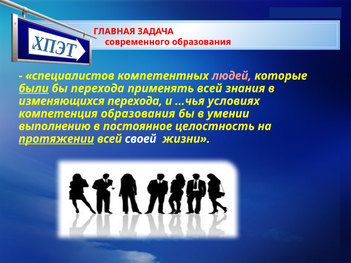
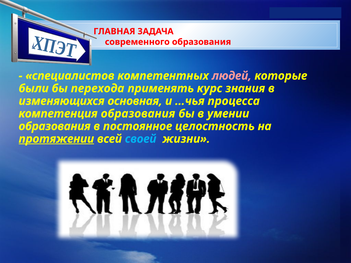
были underline: present -> none (34, 88)
применять всей: всей -> курс (210, 88)
изменяющихся перехода: перехода -> основная (135, 101)
условиях: условиях -> процесса (234, 101)
выполнению: выполнению -> образования (55, 126)
своей colour: white -> light blue (141, 139)
